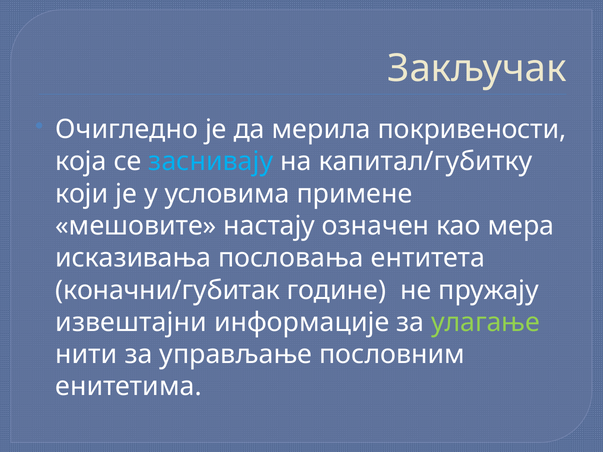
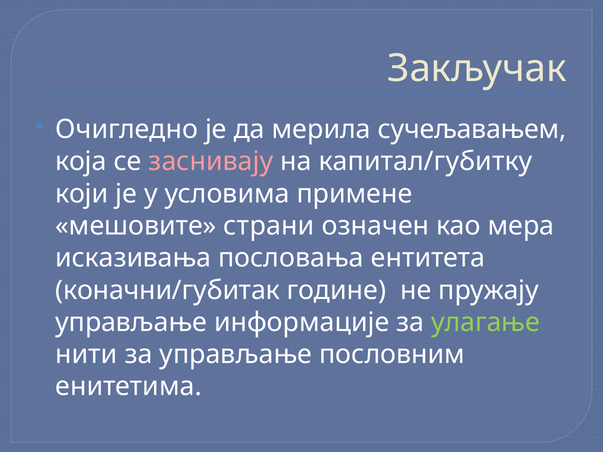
покривености: покривености -> сучељавањем (472, 129)
заснивају colour: light blue -> pink (211, 162)
настају: настају -> страни (269, 226)
извештајни: извештајни -> управљање (131, 322)
